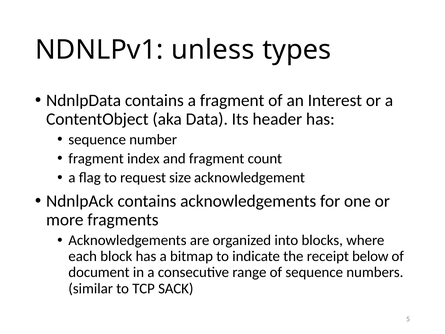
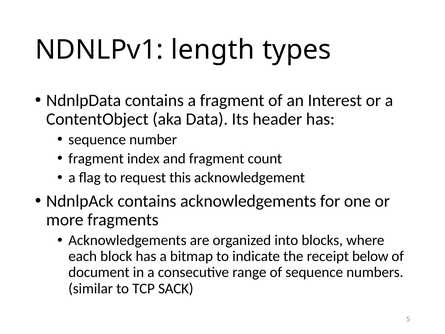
unless: unless -> length (213, 50)
size: size -> this (180, 178)
